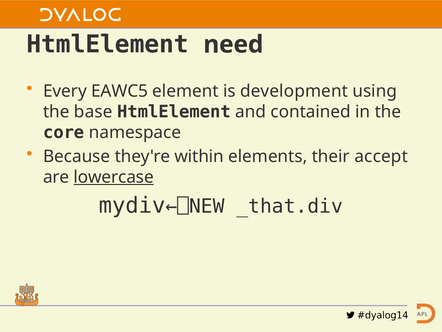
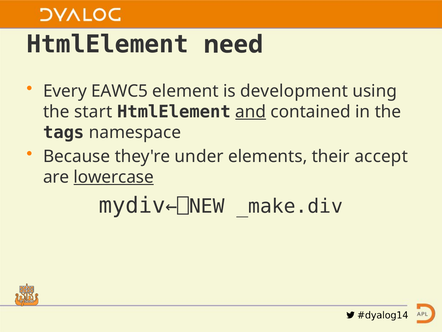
base: base -> start (93, 112)
and underline: none -> present (251, 112)
core: core -> tags (64, 132)
within: within -> under (199, 156)
_that.div: _that.div -> _make.div (290, 206)
